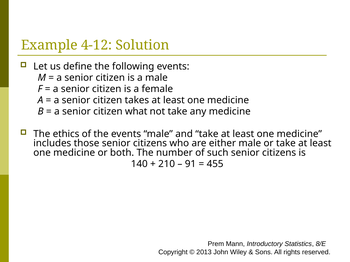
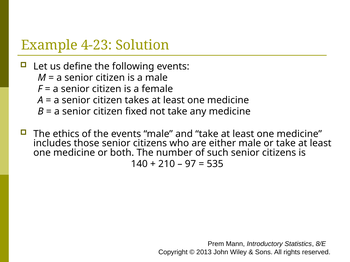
4-12: 4-12 -> 4-23 (97, 45)
what: what -> fixed (136, 112)
91: 91 -> 97 (190, 164)
455: 455 -> 535 (215, 164)
